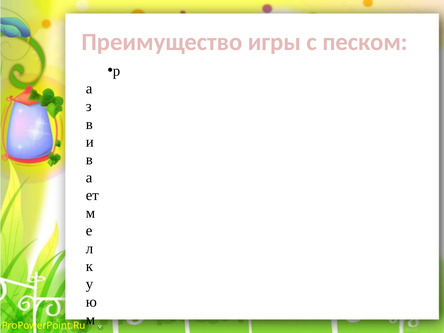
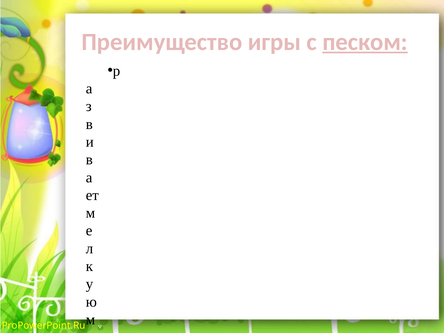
песком underline: none -> present (365, 42)
